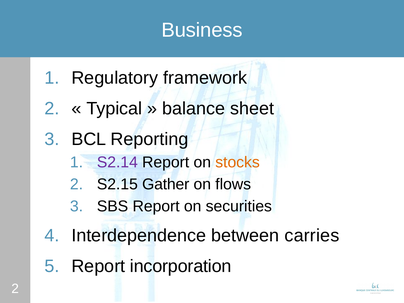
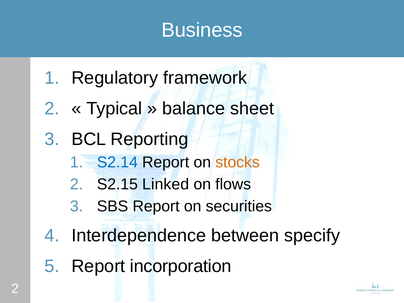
S2.14 colour: purple -> blue (117, 162)
Gather: Gather -> Linked (166, 184)
carries: carries -> specify (312, 236)
